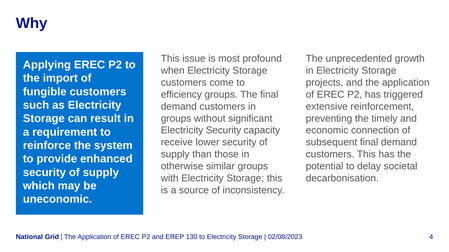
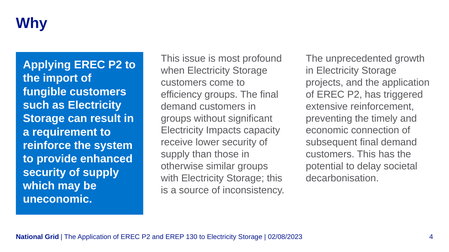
Electricity Security: Security -> Impacts (223, 131)
